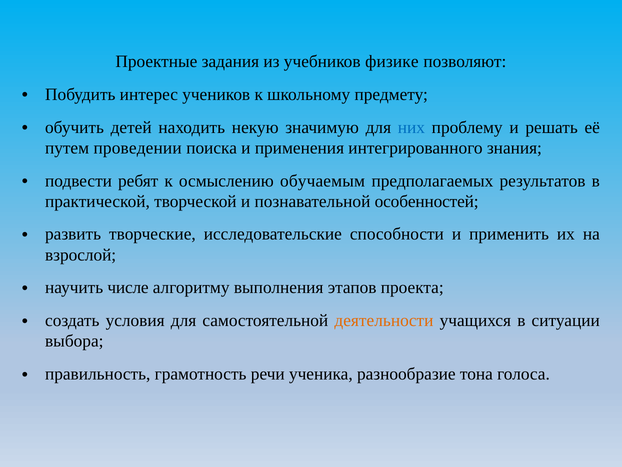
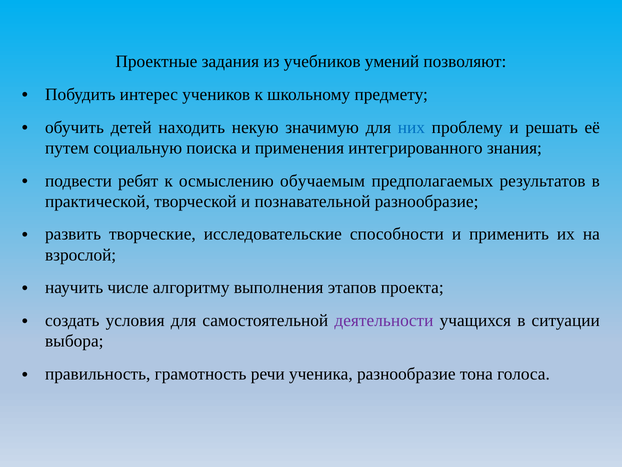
физике: физике -> умений (392, 61)
проведении: проведении -> социальную (138, 148)
познавательной особенностей: особенностей -> разнообразие (427, 201)
деятельности colour: orange -> purple (384, 320)
